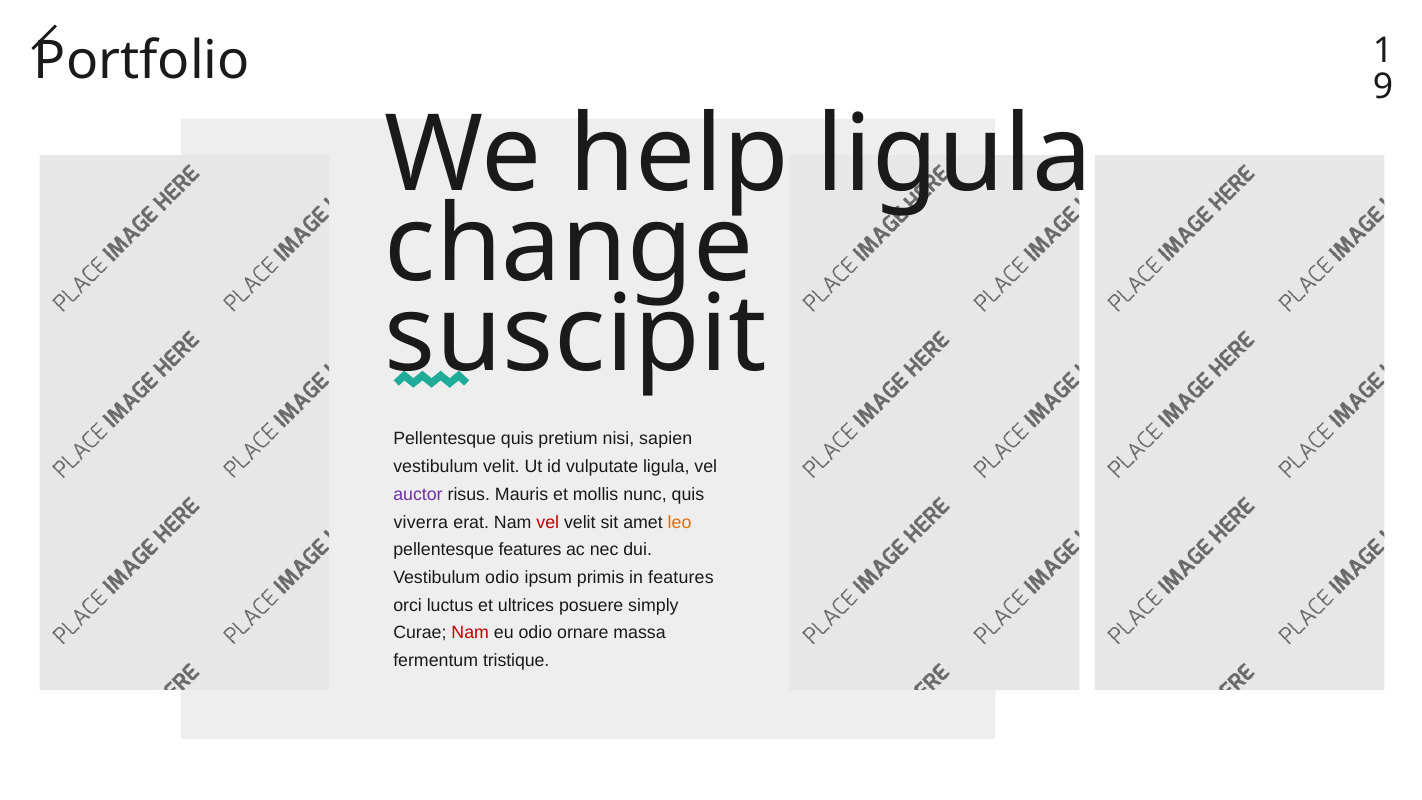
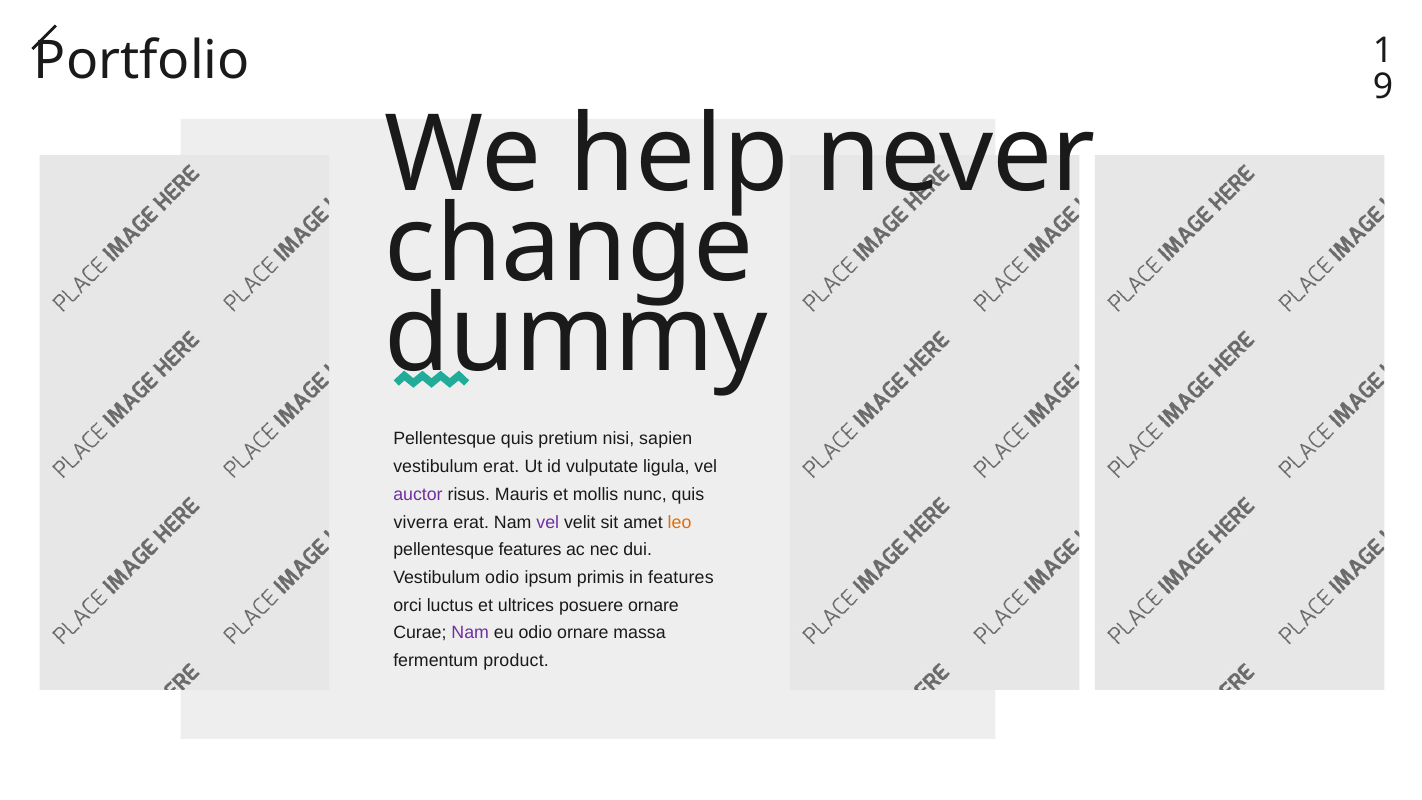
help ligula: ligula -> never (955, 156)
suscipit: suscipit -> dummy (577, 335)
vestibulum velit: velit -> erat (501, 467)
vel colour: red -> purple (548, 522)
posuere simply: simply -> ornare (654, 605)
Nam colour: red -> purple (470, 633)
tristique: tristique -> product (516, 661)
